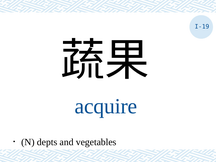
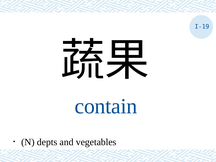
acquire: acquire -> contain (106, 106)
